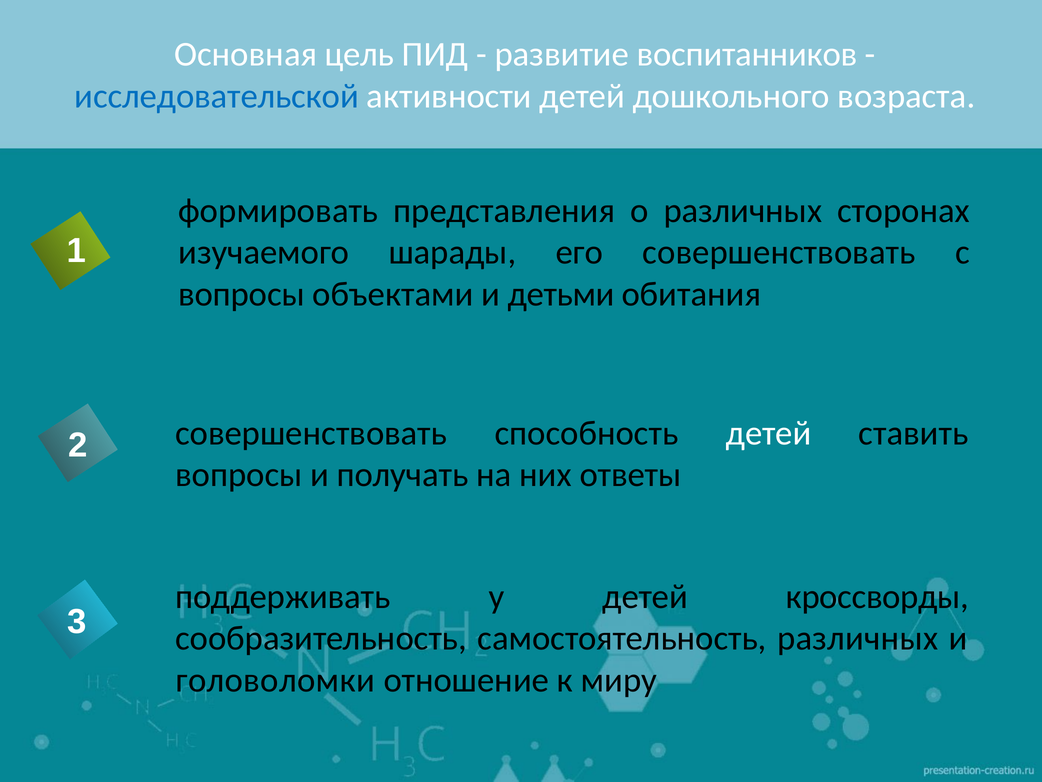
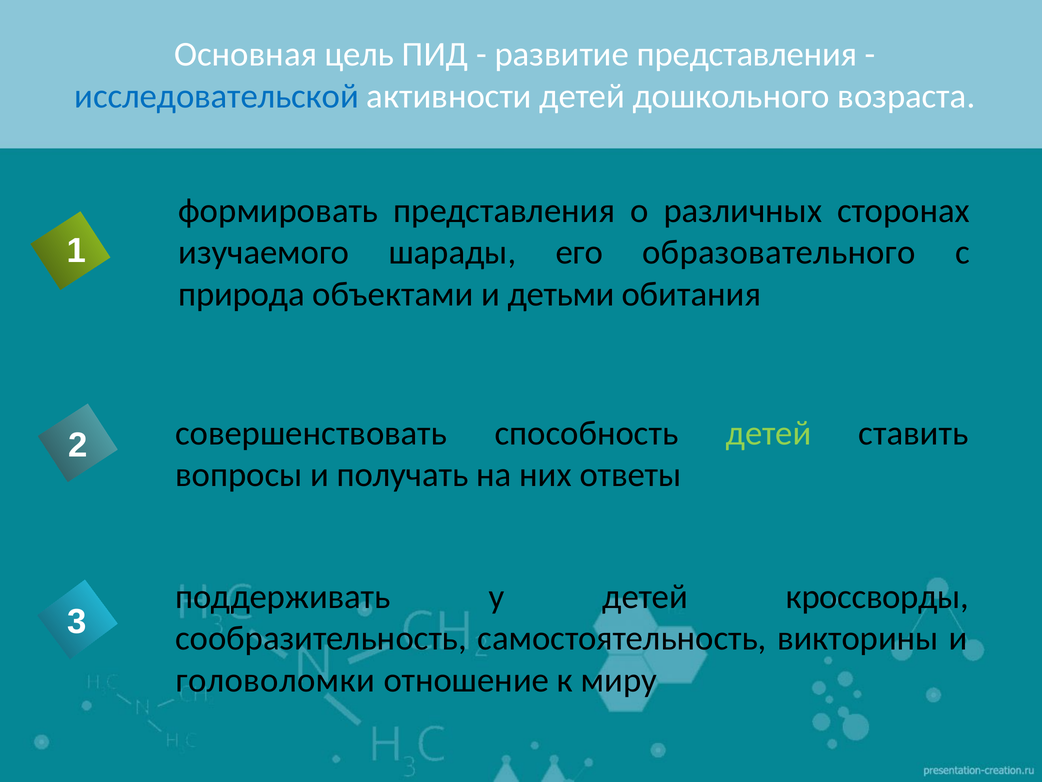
развитие воспитанников: воспитанников -> представления (747, 54)
его совершенствовать: совершенствовать -> образовательного (779, 252)
вопросы: вопросы -> природа (242, 294)
детей colour: white -> light green (769, 433)
самостоятельность различных: различных -> викторины (858, 638)
